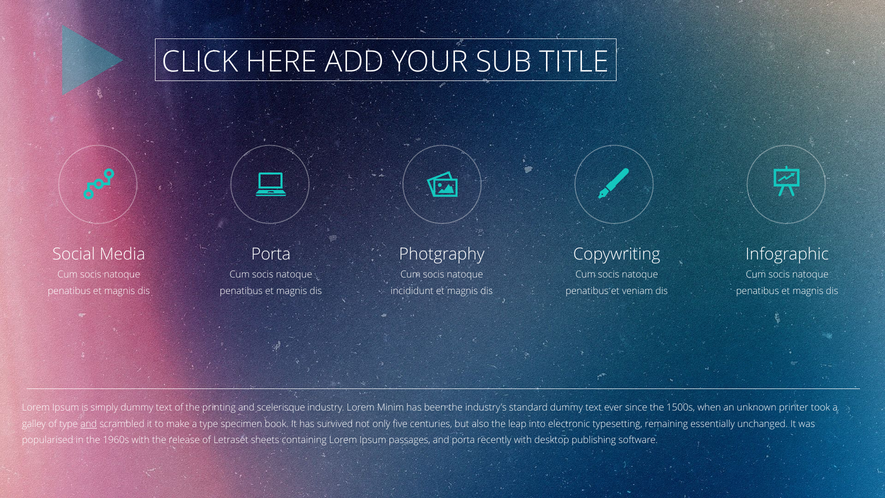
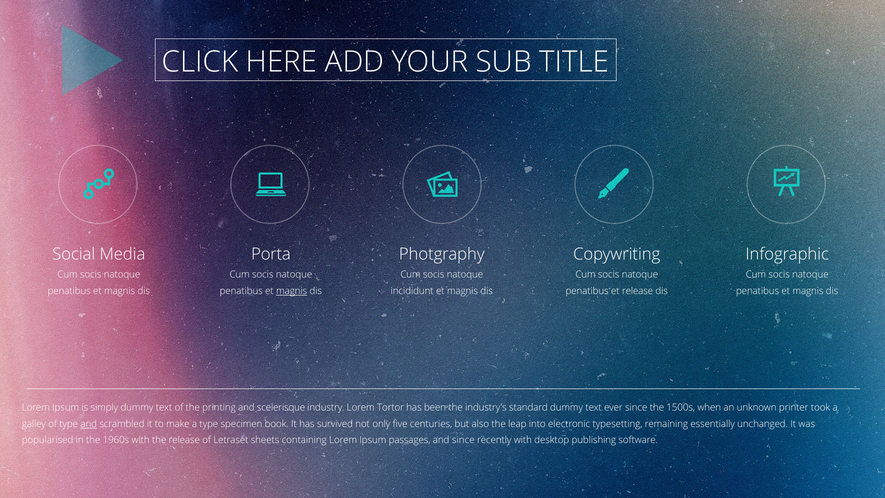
magnis underline: none -> present (292, 291)
et veniam: veniam -> release (638, 291)
Minim: Minim -> Tortor (391, 407)
and porta: porta -> since (463, 440)
